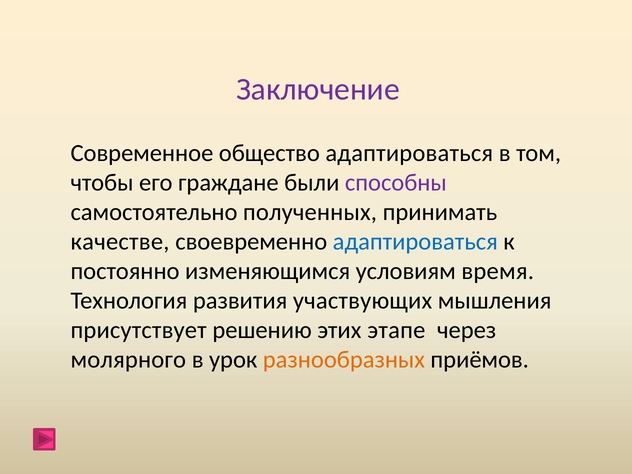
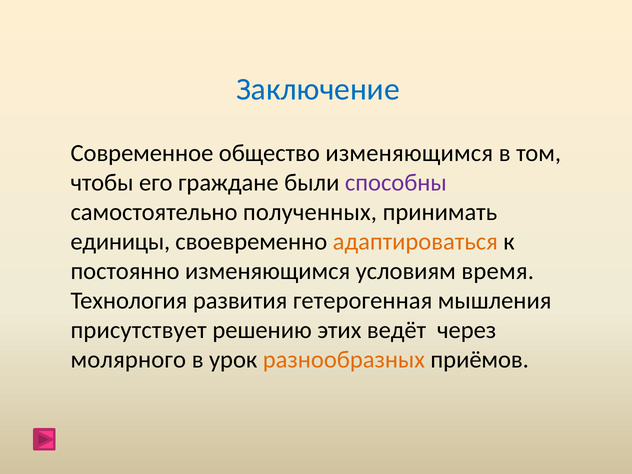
Заключение colour: purple -> blue (318, 89)
общество адаптироваться: адаптироваться -> изменяющимся (409, 153)
качестве: качестве -> единицы (120, 241)
адаптироваться colour: blue -> orange (415, 241)
участвующих: участвующих -> гетерогенная (363, 300)
этапе: этапе -> ведёт (397, 330)
